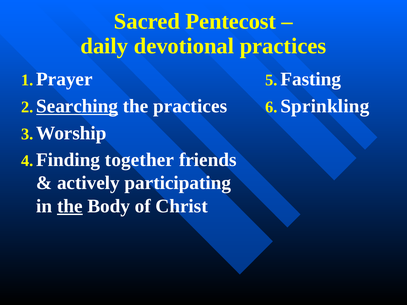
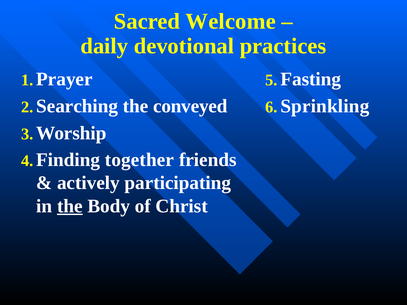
Pentecost: Pentecost -> Welcome (231, 22)
Searching underline: present -> none (77, 106)
the practices: practices -> conveyed (190, 106)
